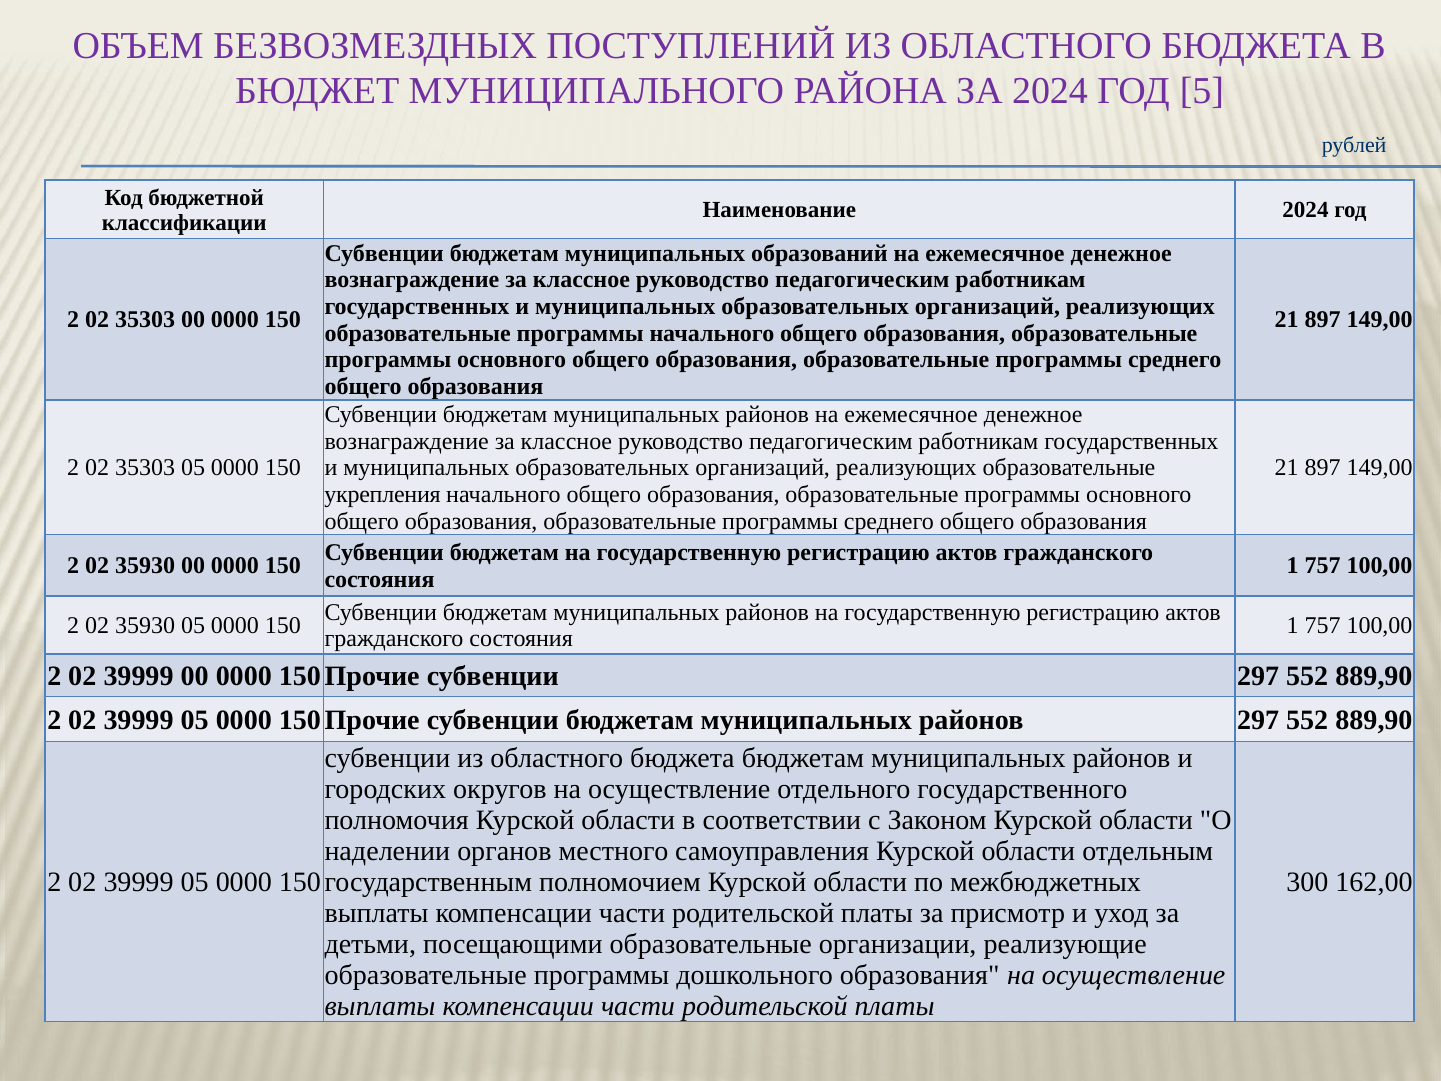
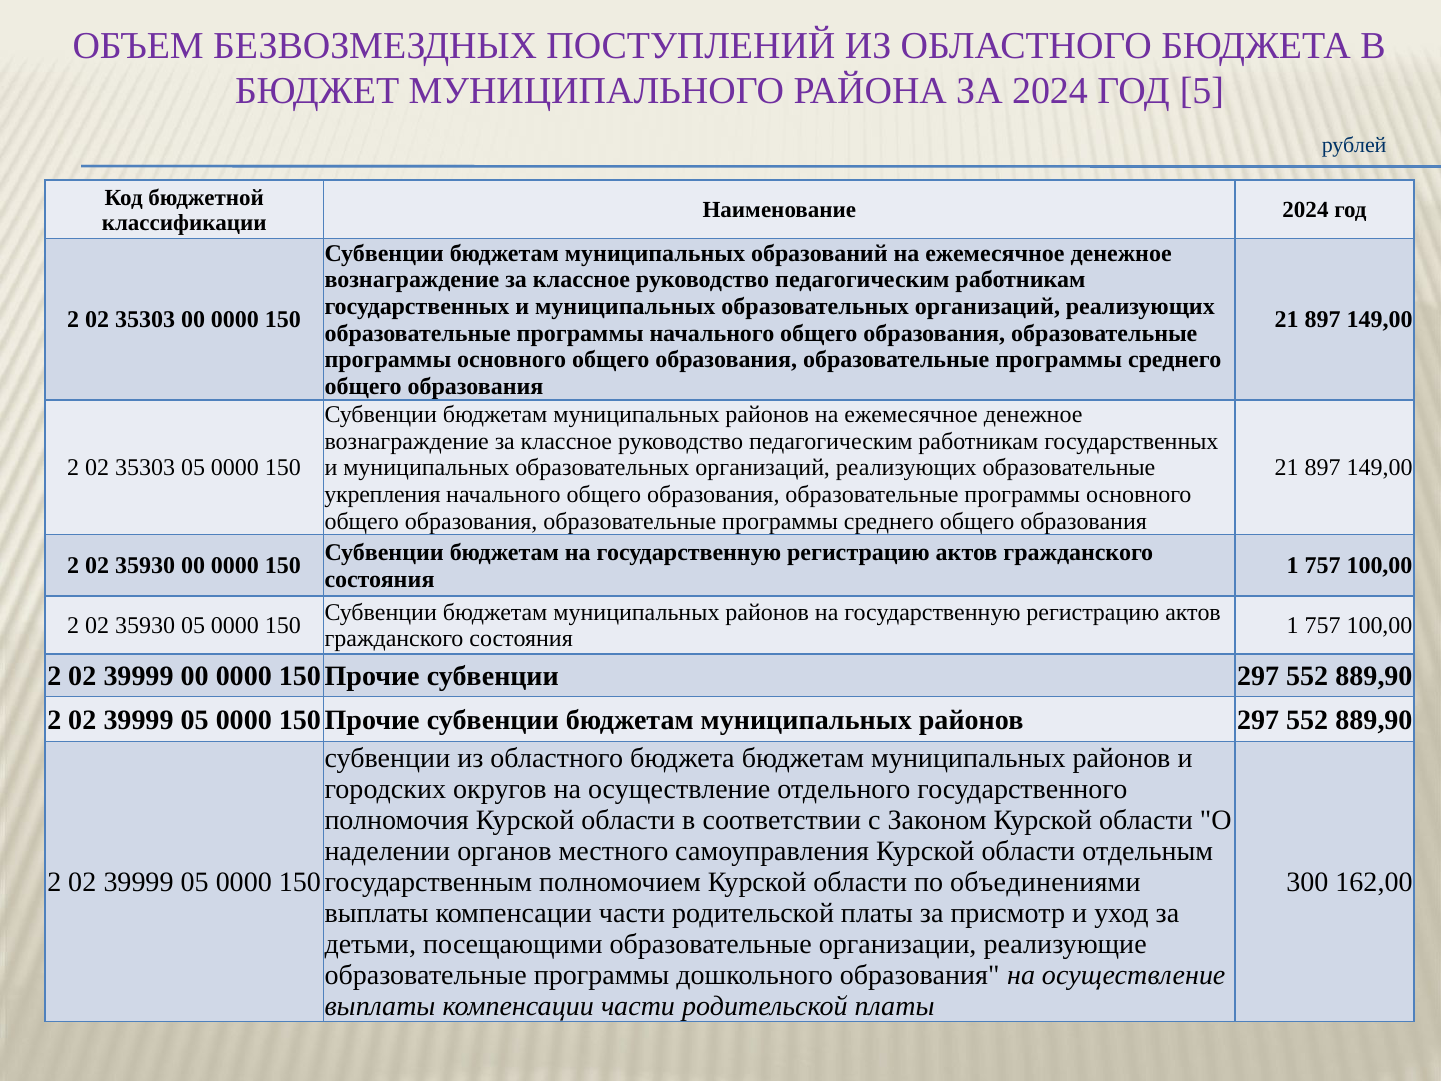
межбюджетных: межбюджетных -> объединениями (1045, 882)
